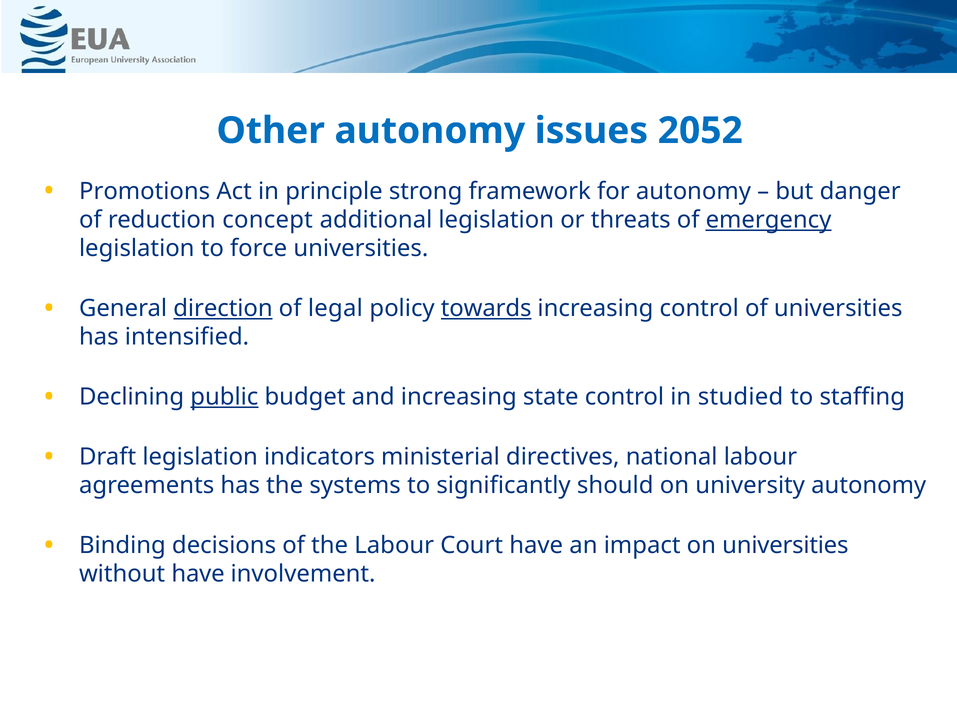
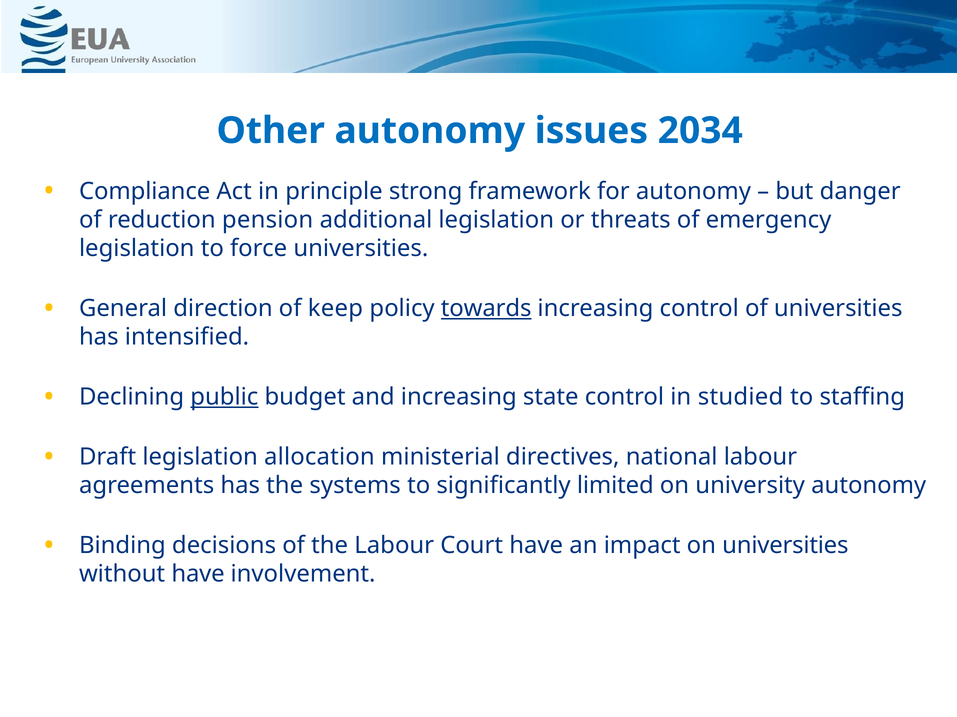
2052: 2052 -> 2034 (700, 131)
Promotions: Promotions -> Compliance (145, 191)
concept: concept -> pension (268, 220)
emergency underline: present -> none (769, 220)
direction underline: present -> none (223, 309)
legal: legal -> keep (335, 309)
indicators: indicators -> allocation (319, 457)
should: should -> limited (615, 486)
